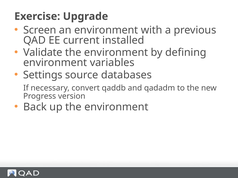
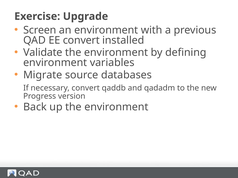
EE current: current -> convert (81, 40)
Settings: Settings -> Migrate (43, 75)
